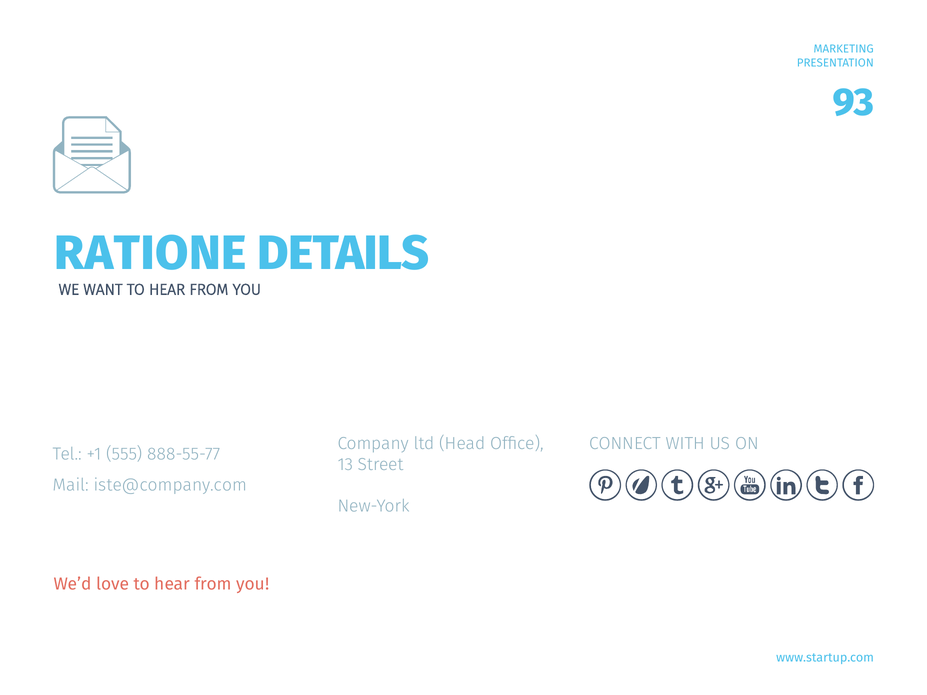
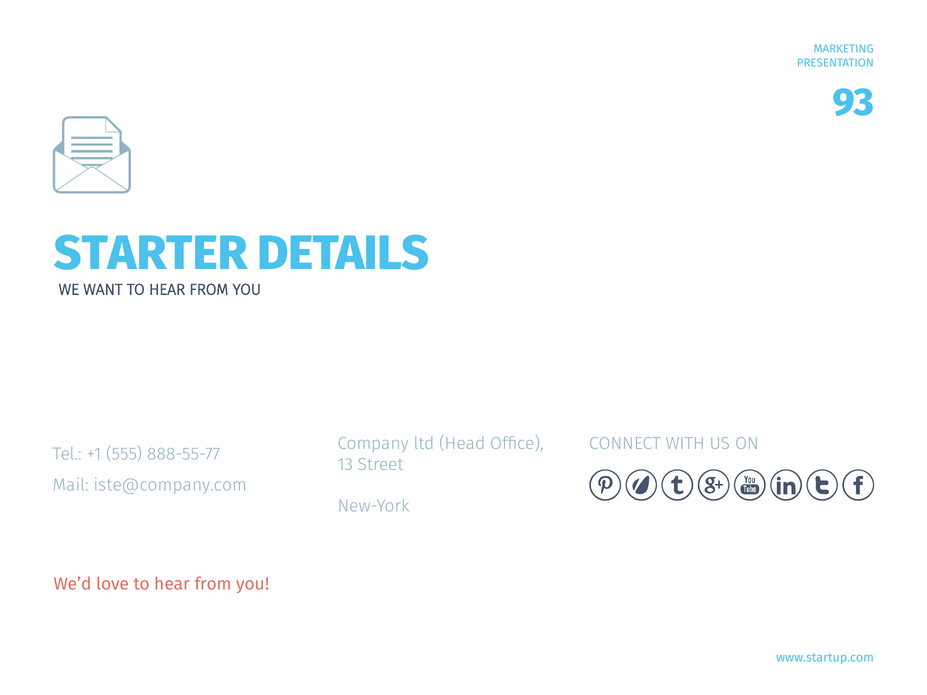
RATIONE: RATIONE -> STARTER (151, 253)
